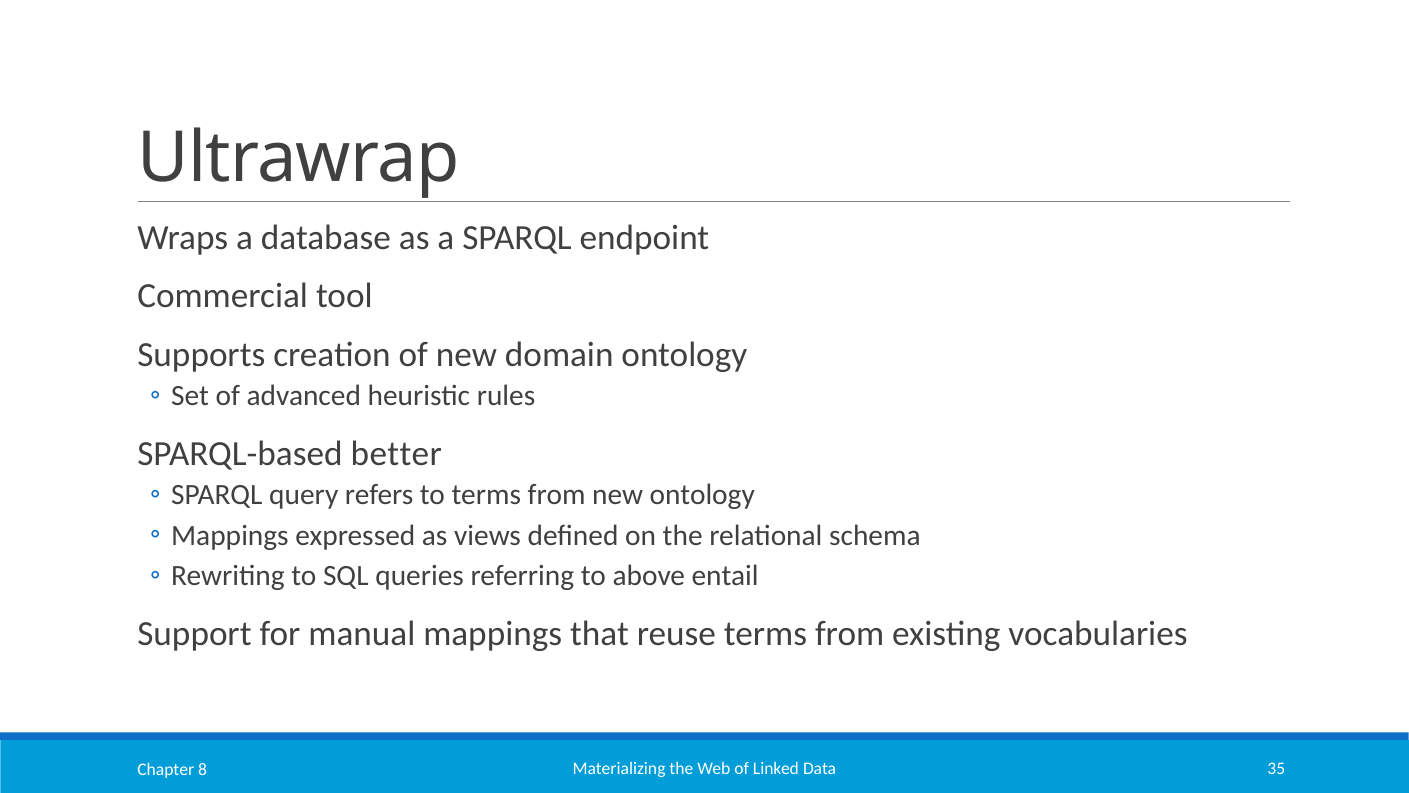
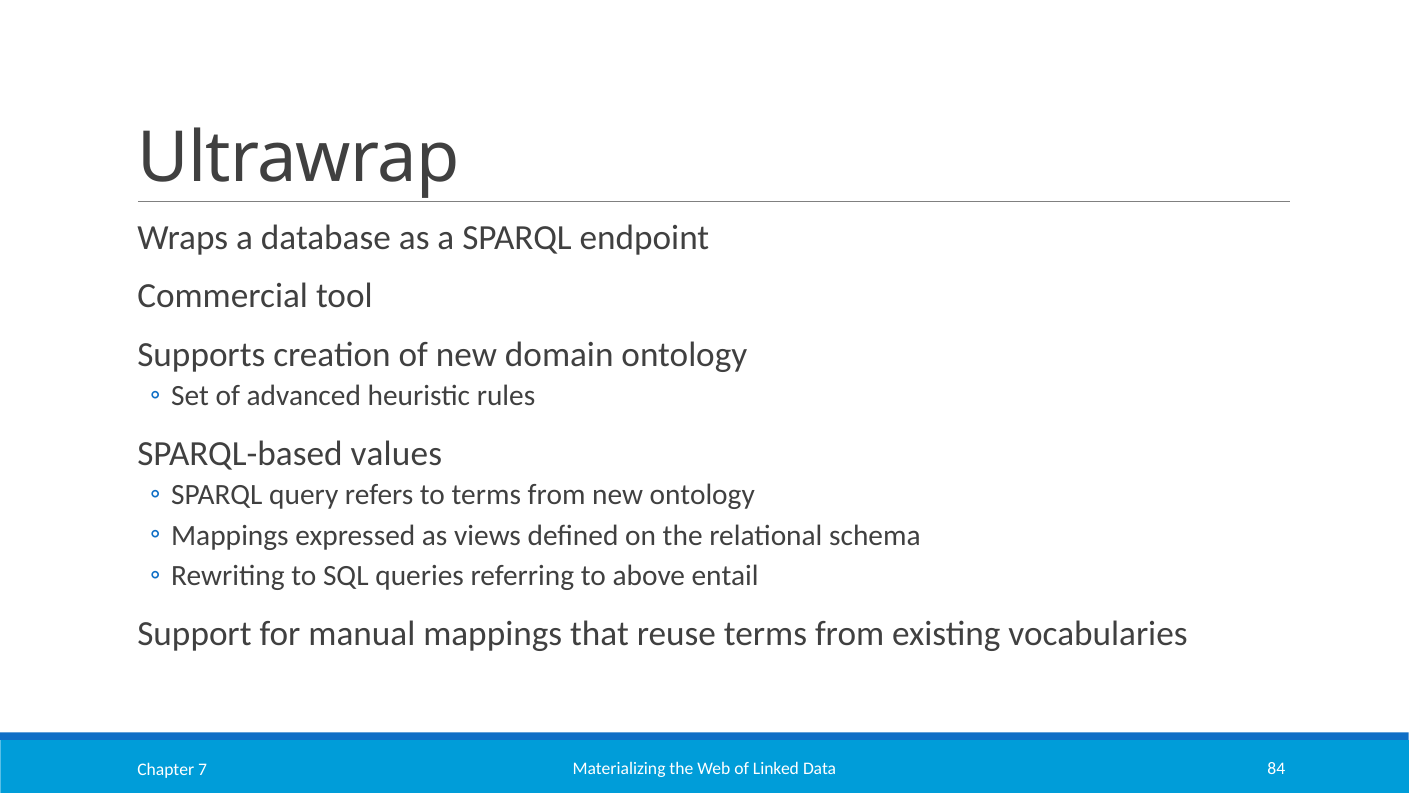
better: better -> values (396, 454)
35: 35 -> 84 (1276, 769)
8: 8 -> 7 (203, 769)
